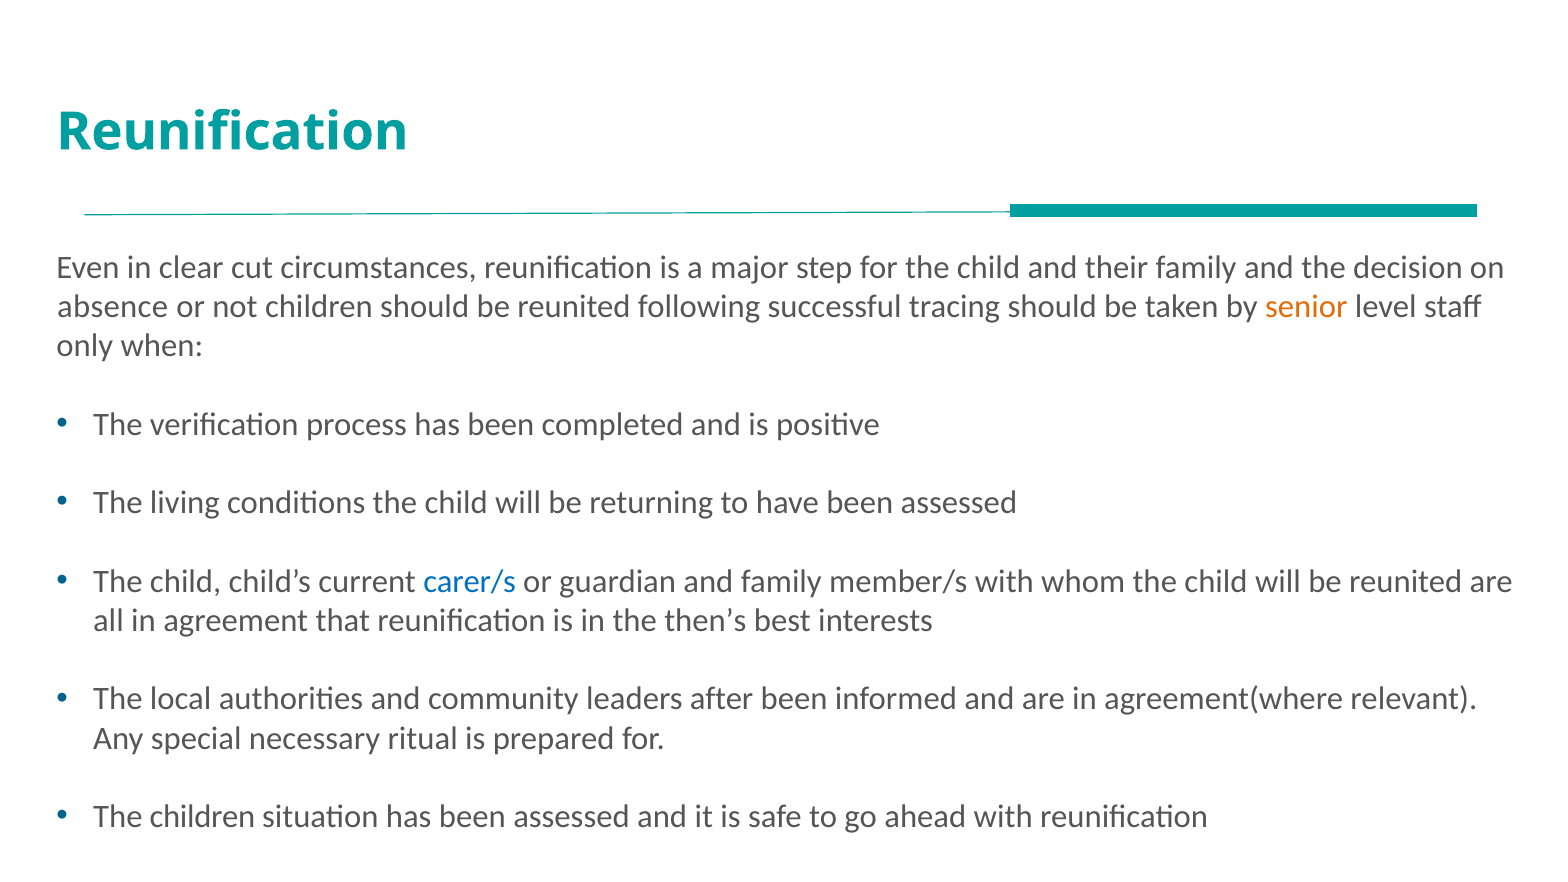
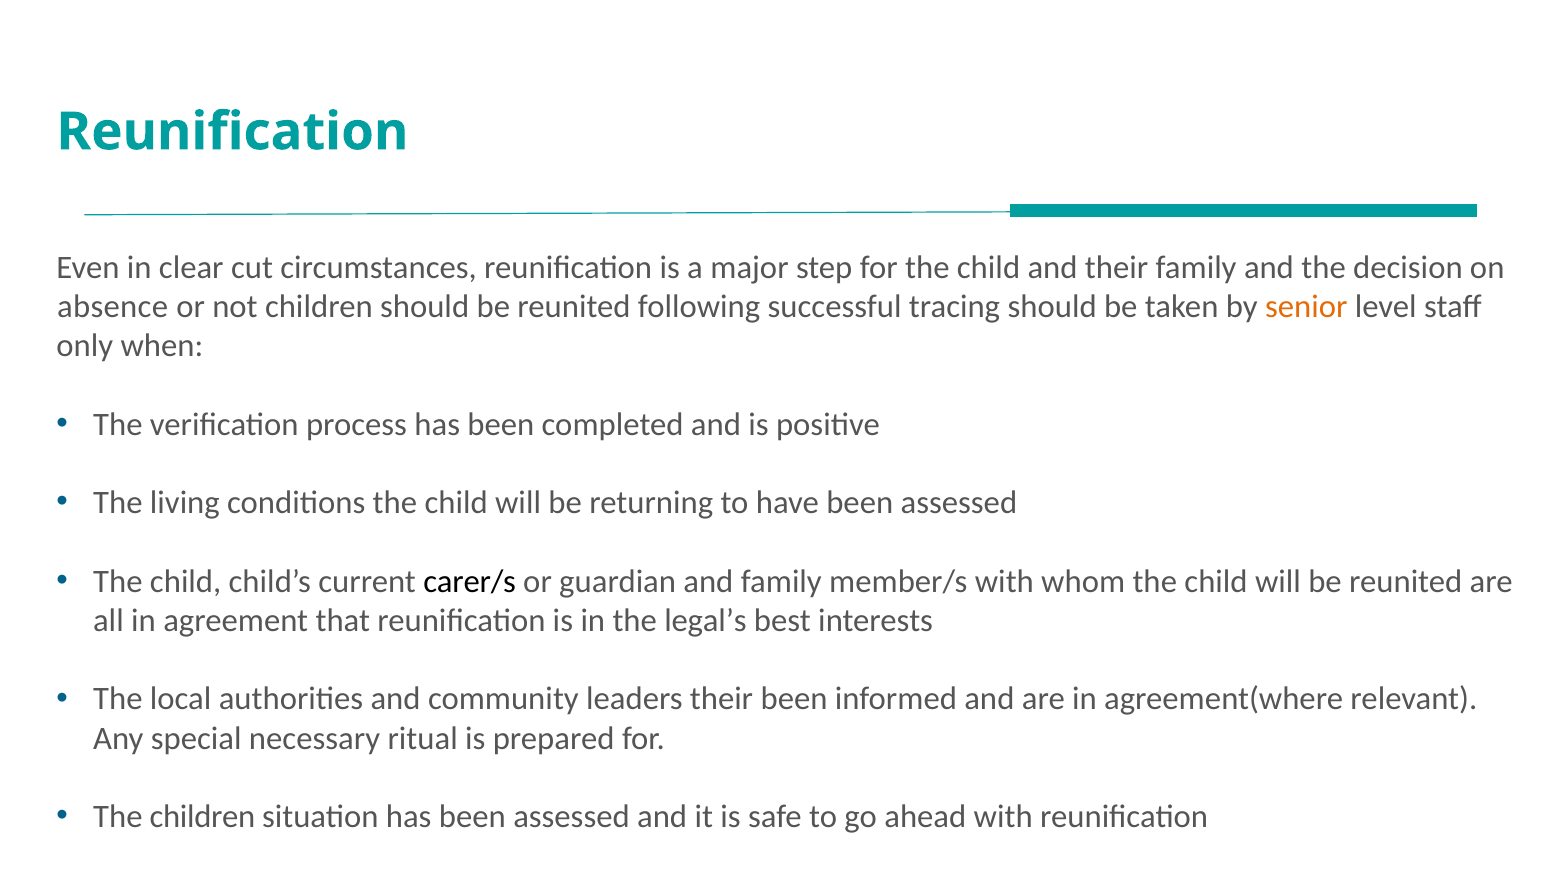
carer/s colour: blue -> black (470, 581)
then’s: then’s -> legal’s (705, 621)
leaders after: after -> their (722, 699)
